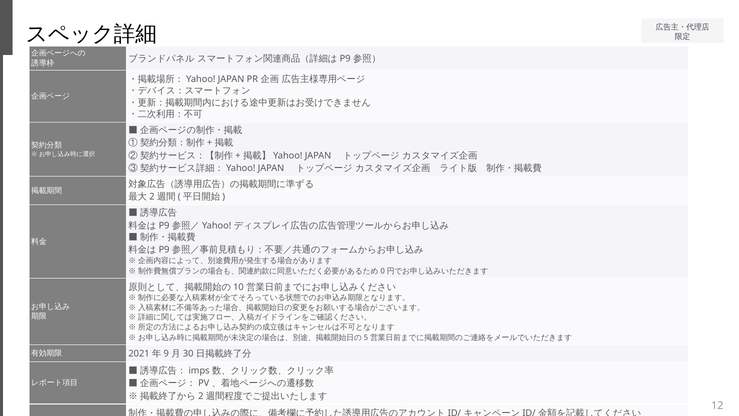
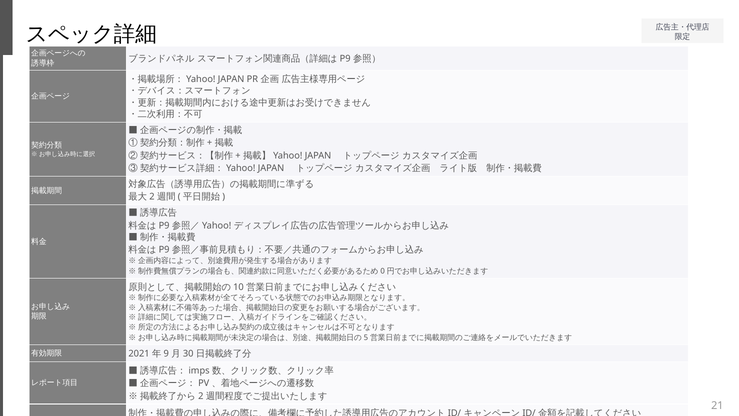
12: 12 -> 21 (717, 405)
